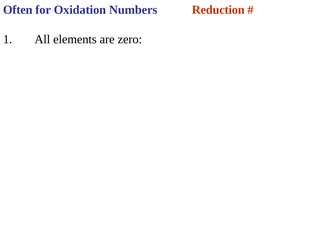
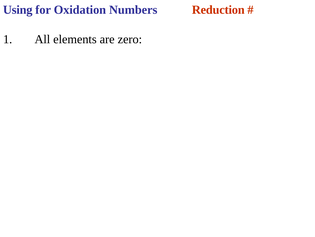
Often: Often -> Using (18, 10)
